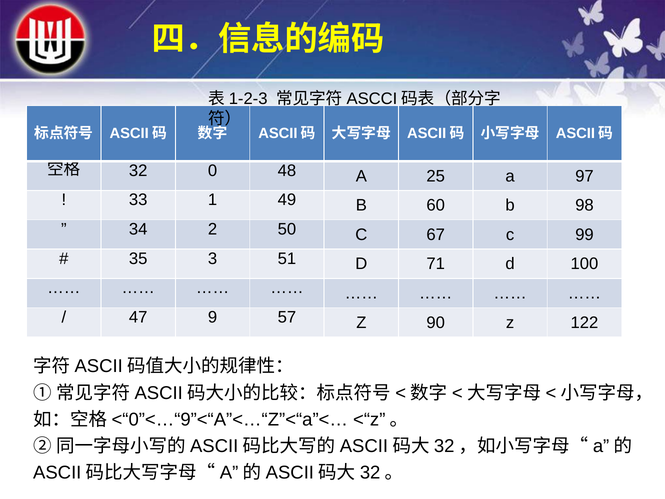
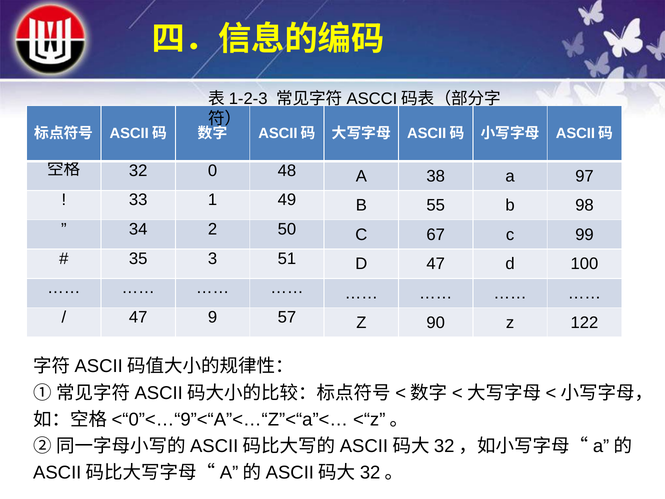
25: 25 -> 38 (436, 176)
60: 60 -> 55 (436, 205)
D 71: 71 -> 47 (436, 264)
